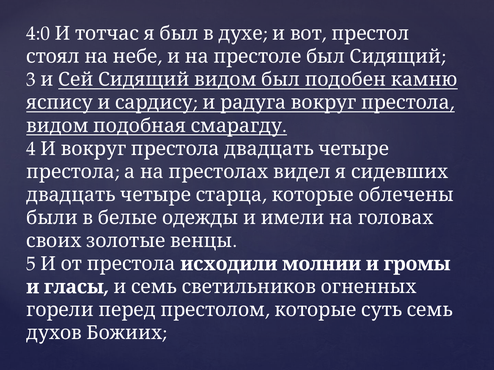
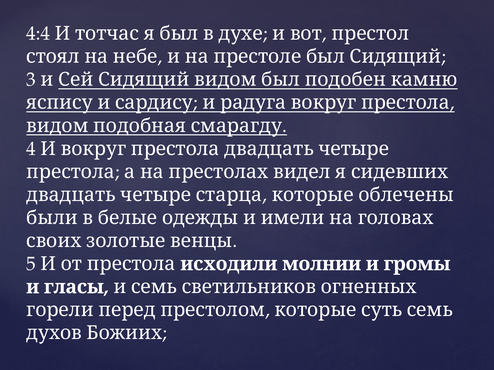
4:0: 4:0 -> 4:4 (38, 34)
